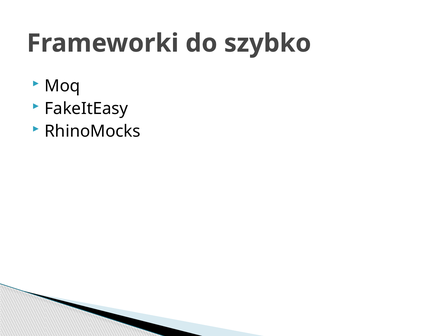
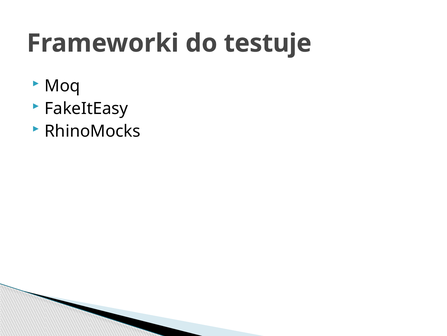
szybko: szybko -> testuje (268, 43)
